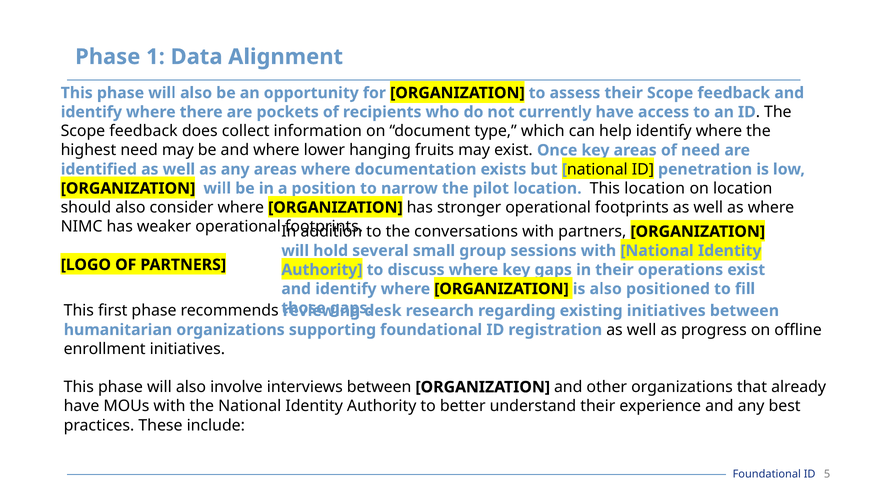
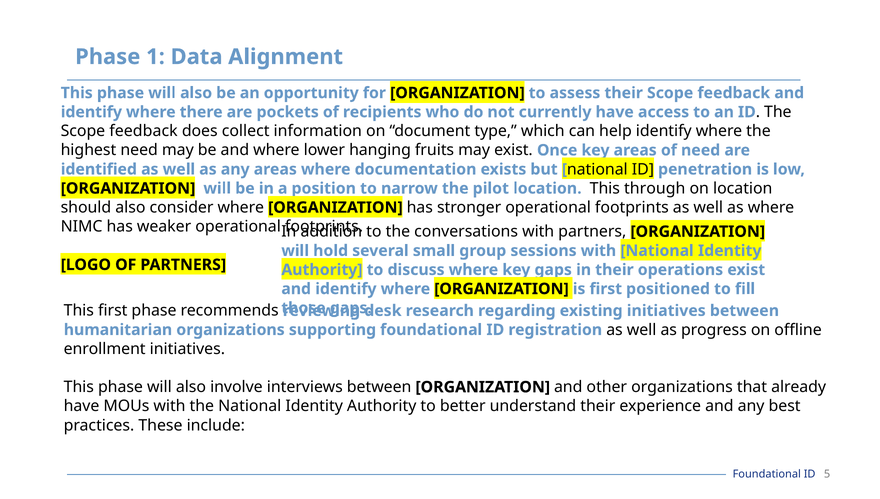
This location: location -> through (655, 188)
is also: also -> first (606, 289)
